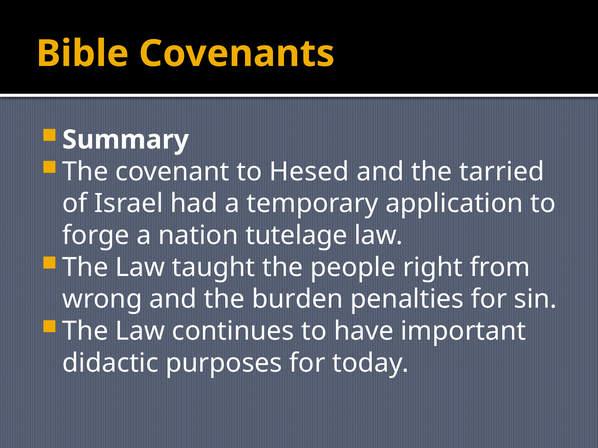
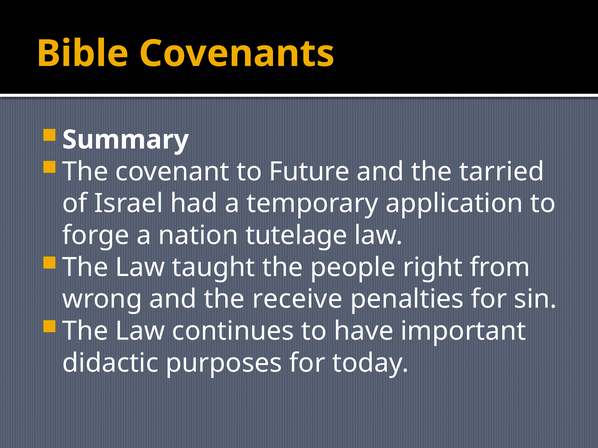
Hesed: Hesed -> Future (309, 172)
burden: burden -> receive (297, 300)
